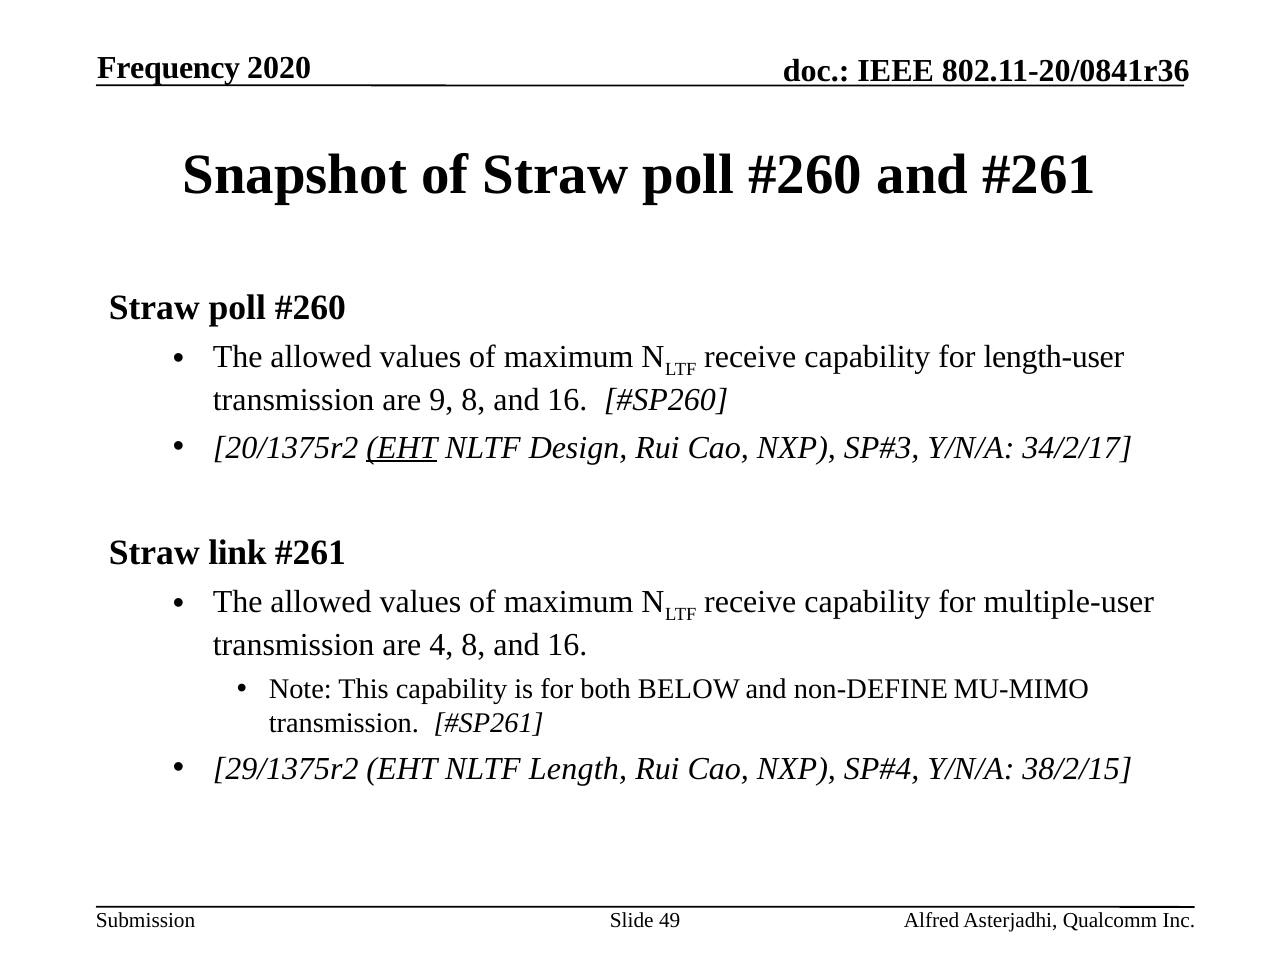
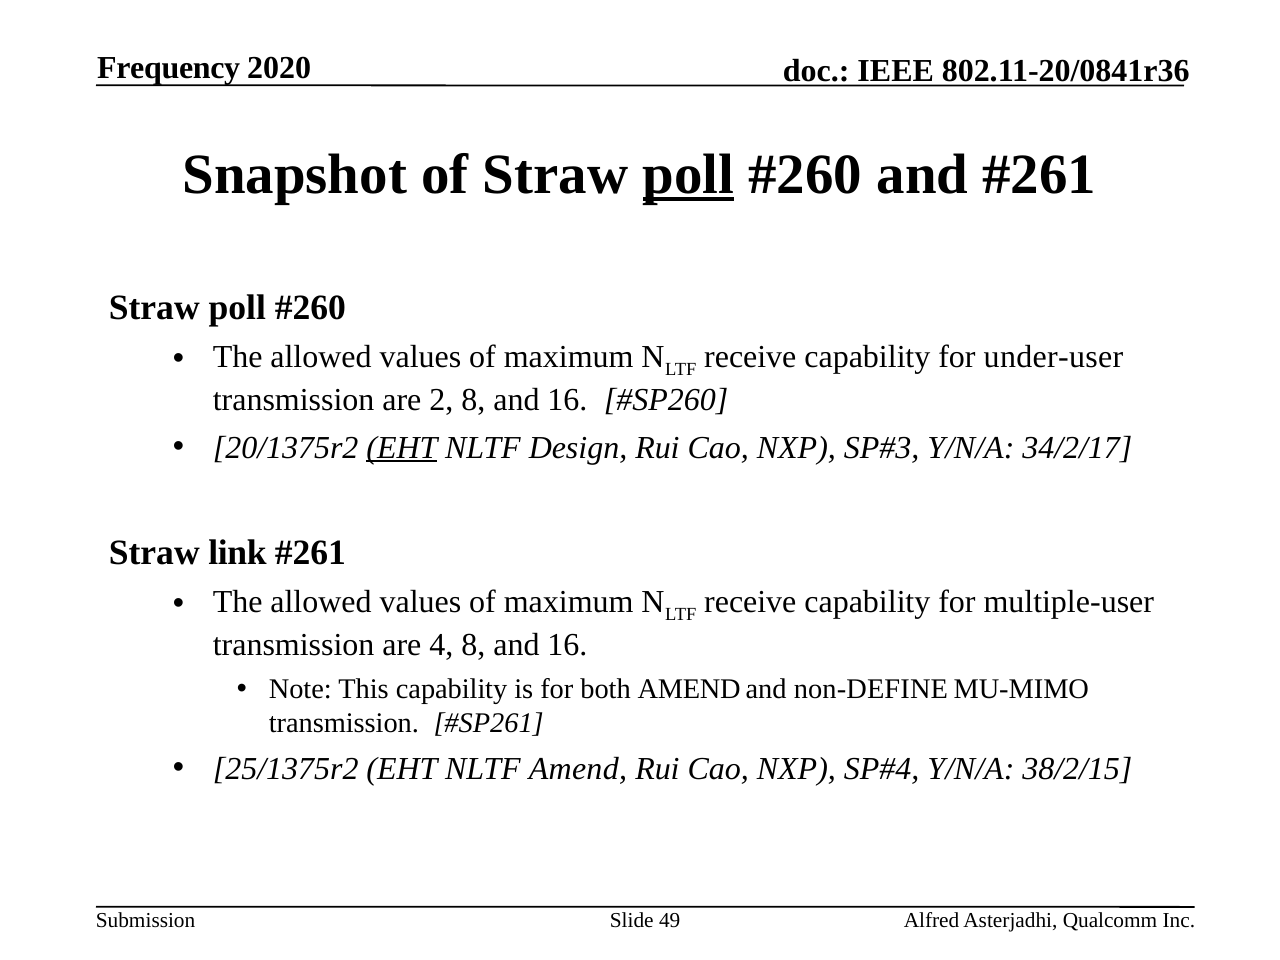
poll underline: none -> present (688, 174)
length-user: length-user -> under-user (1054, 357)
9: 9 -> 2 (441, 400)
both BELOW: BELOW -> AMEND (689, 689)
29/1375r2: 29/1375r2 -> 25/1375r2 (286, 769)
NLTF Length: Length -> Amend (578, 769)
